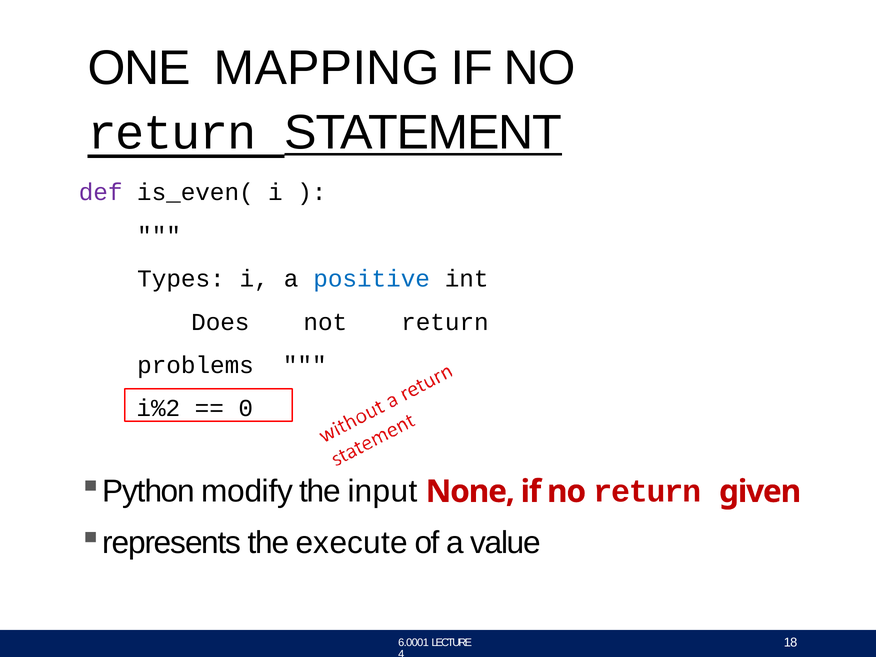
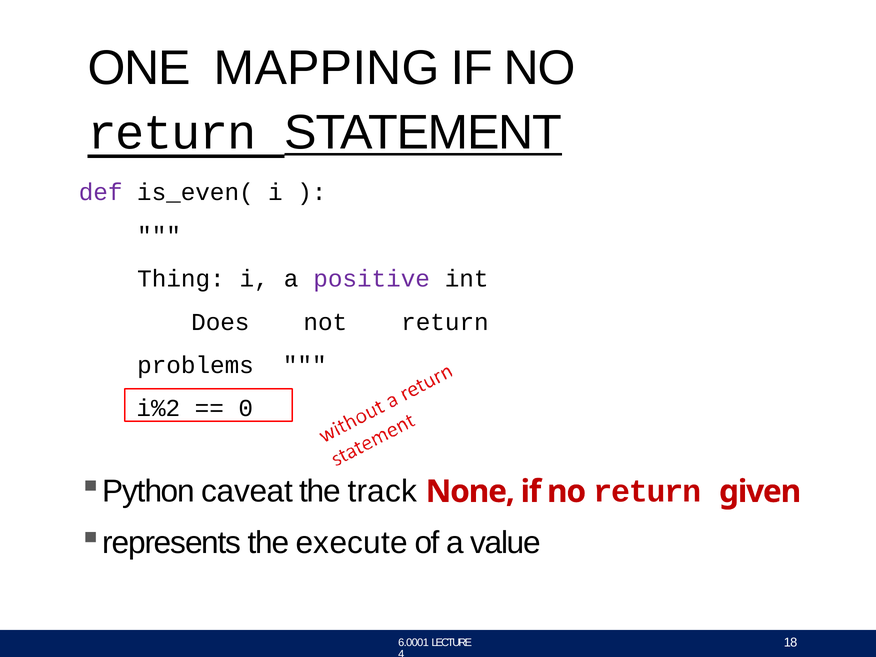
Types: Types -> Thing (181, 279)
positive colour: blue -> purple (372, 279)
modify: modify -> caveat (247, 492)
input: input -> track (382, 492)
